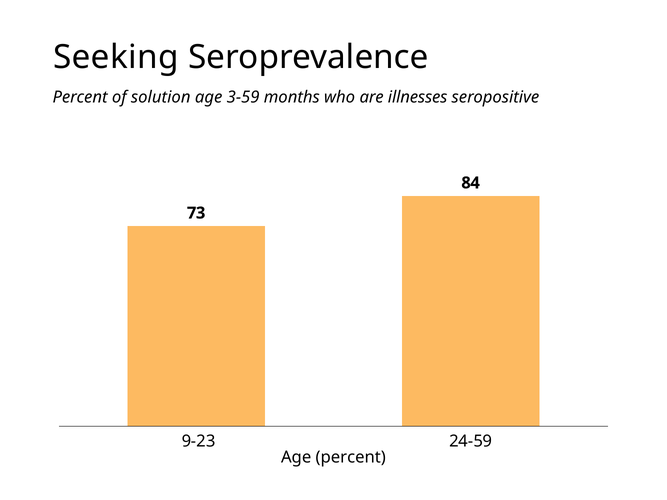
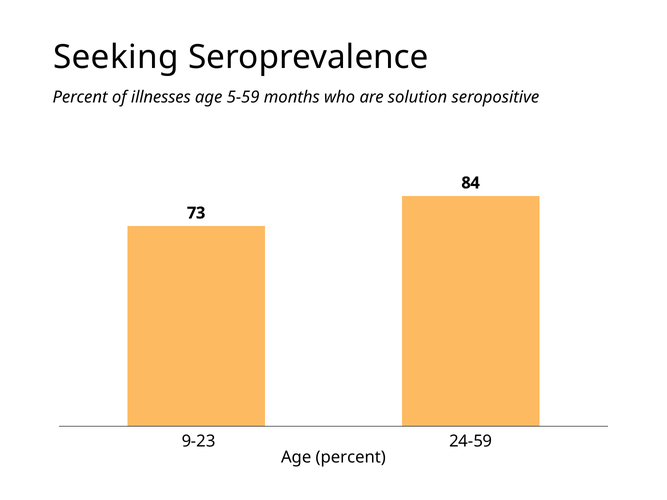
solution: solution -> illnesses (161, 97)
3-59: 3-59 -> 5-59 (243, 97)
illnesses: illnesses -> solution (418, 97)
